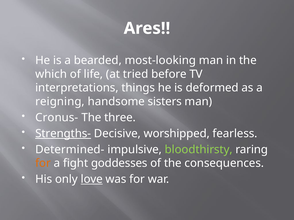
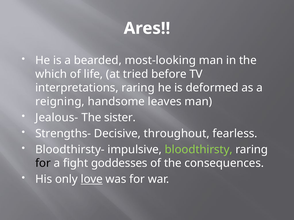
interpretations things: things -> raring (138, 88)
sisters: sisters -> leaves (165, 102)
Cronus-: Cronus- -> Jealous- (57, 118)
three: three -> sister (120, 118)
Strengths- underline: present -> none (63, 134)
worshipped: worshipped -> throughout (177, 134)
Determined-: Determined- -> Bloodthirsty- (70, 150)
for colour: orange -> black (43, 164)
